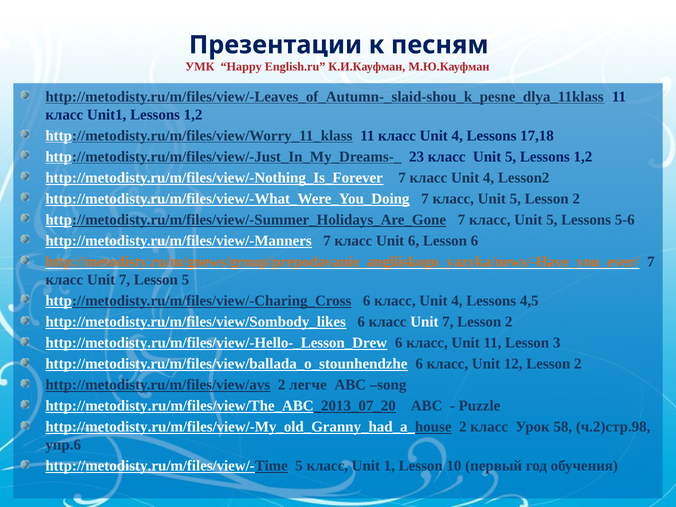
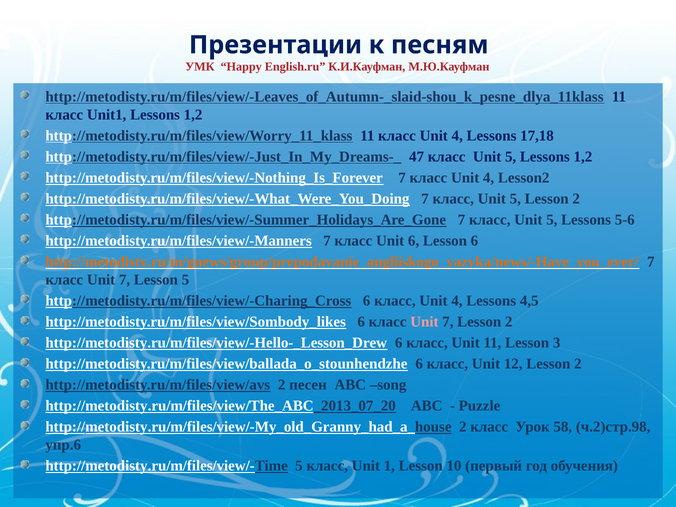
23: 23 -> 47 (417, 157)
Unit colour: white -> pink (424, 322)
легче: легче -> песен (308, 385)
